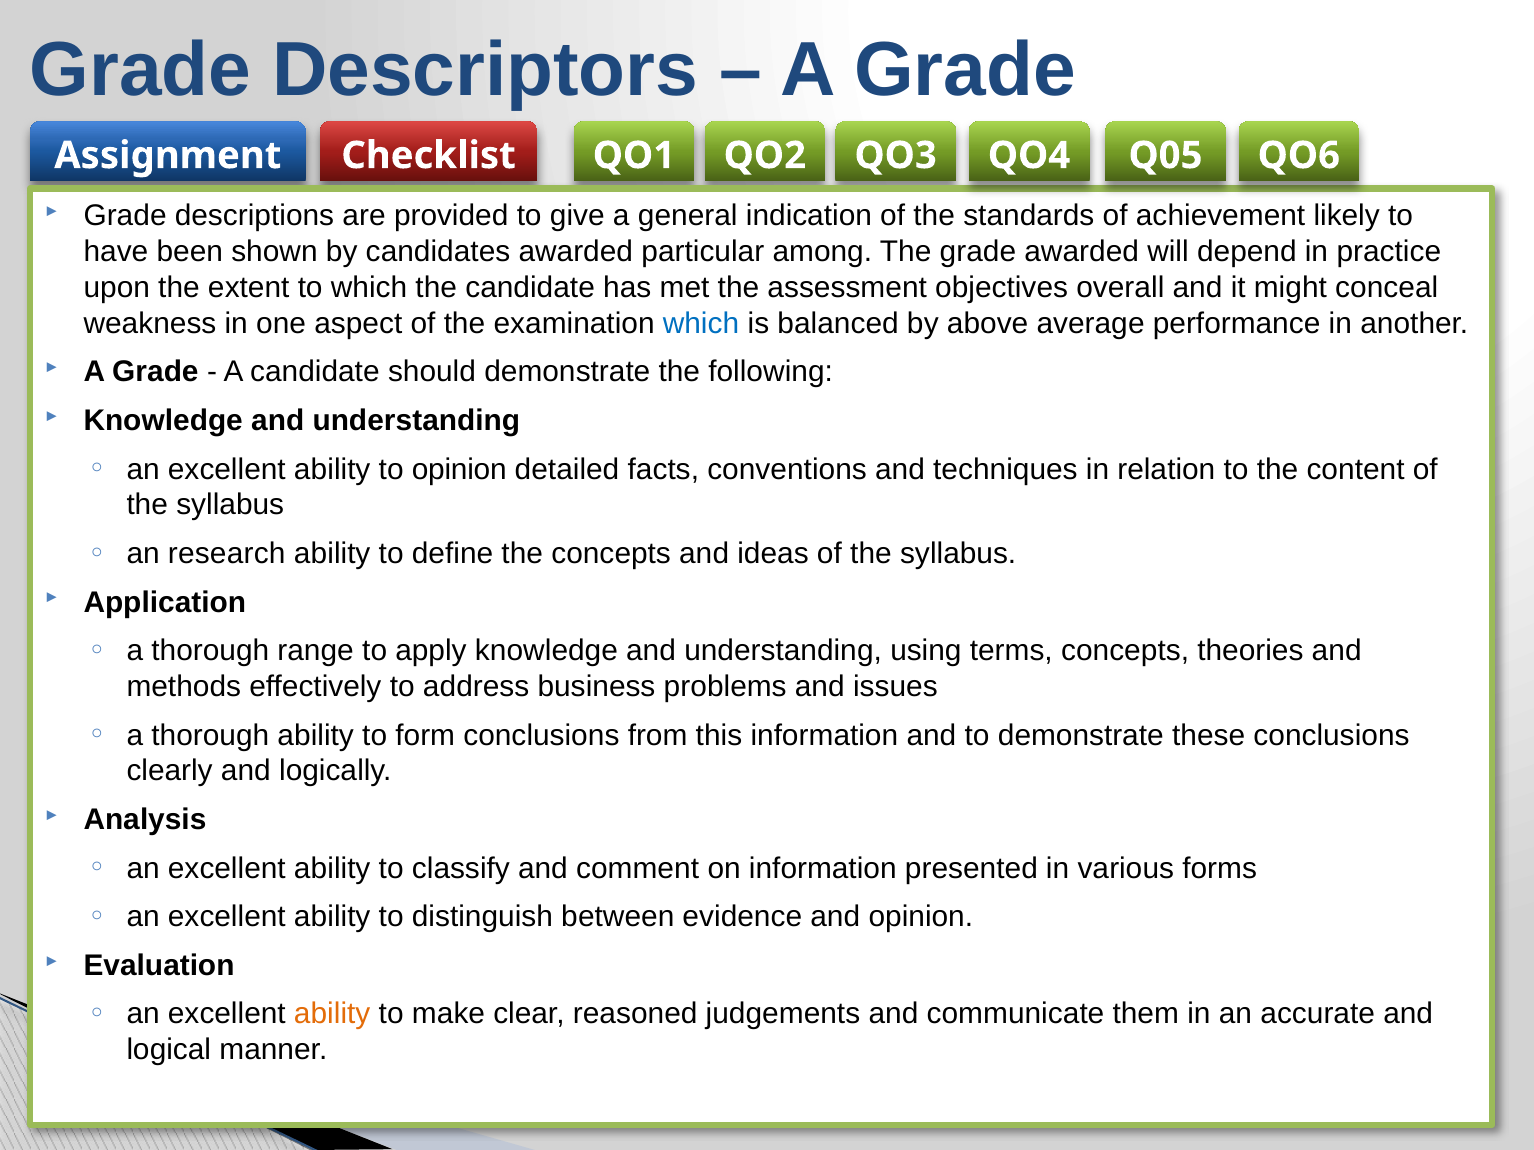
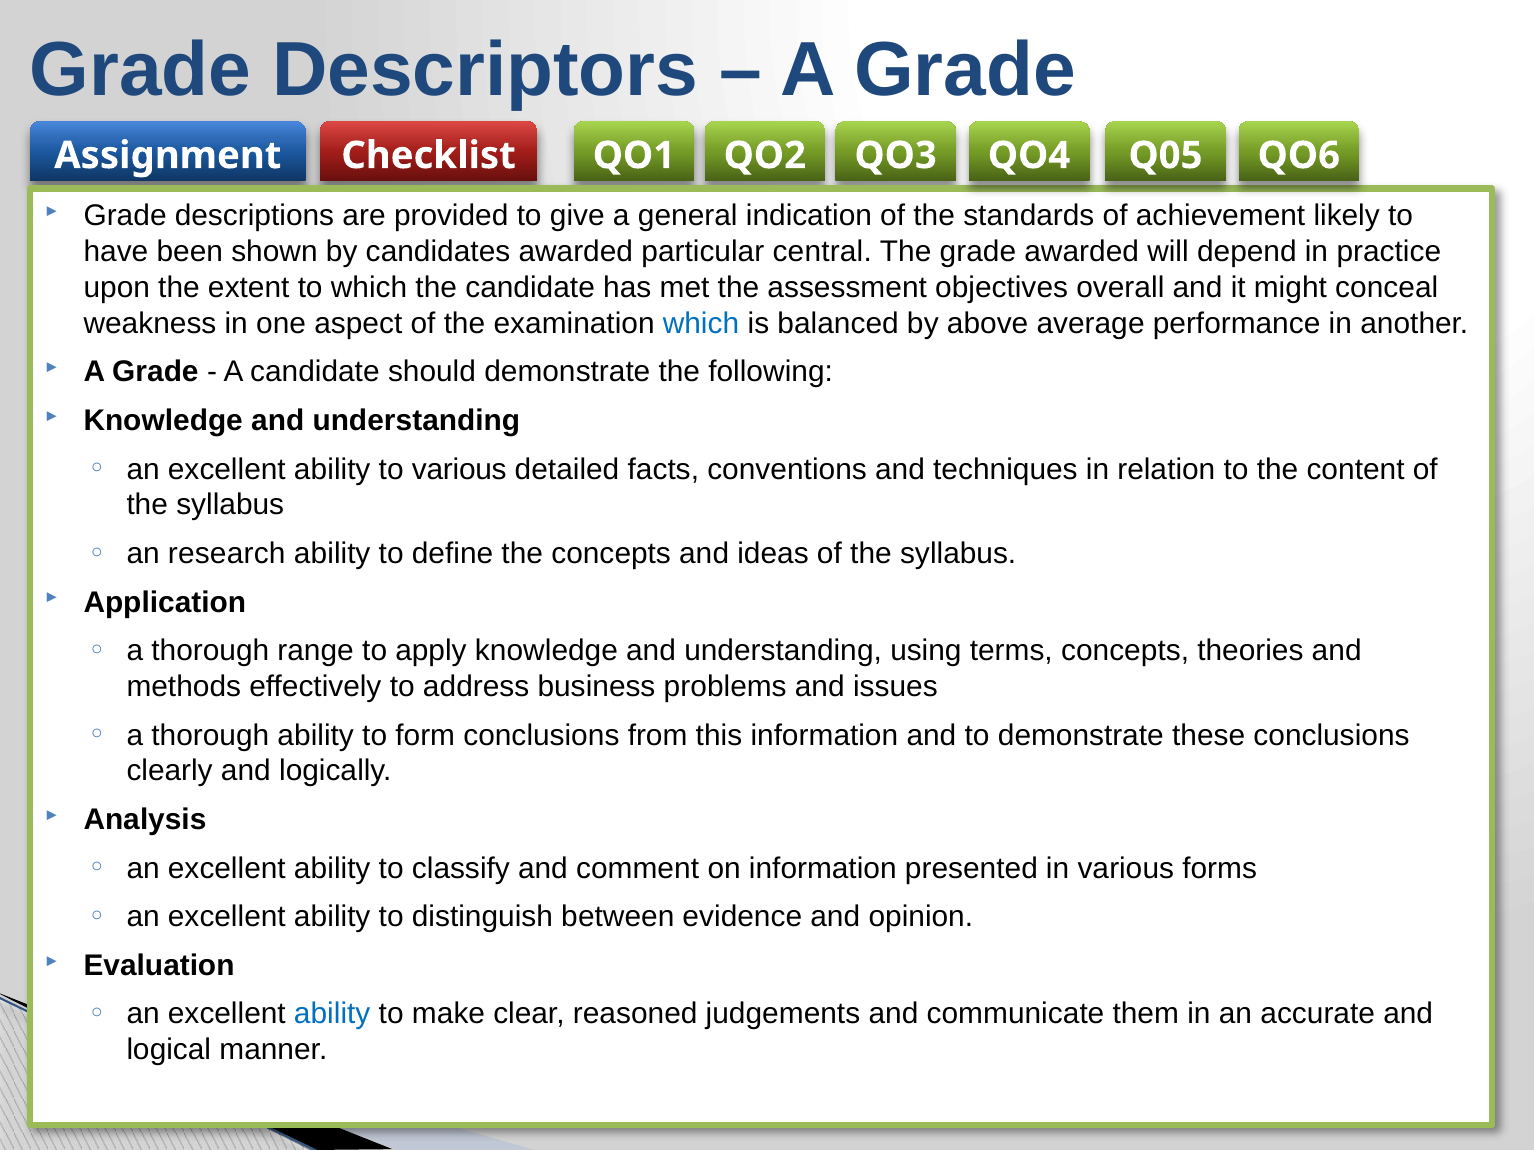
among: among -> central (822, 252)
to opinion: opinion -> various (459, 469)
ability colour: orange -> blue (332, 1014)
